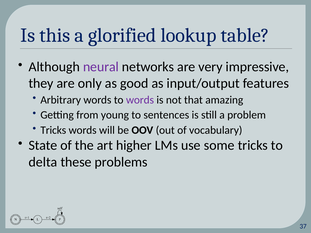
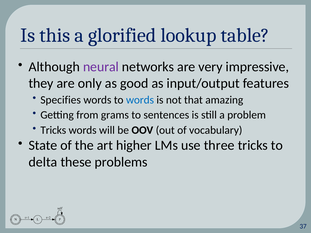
Arbitrary: Arbitrary -> Specifies (61, 100)
words colour: purple -> blue (140, 100)
young: young -> grams (115, 115)
some: some -> three (219, 146)
